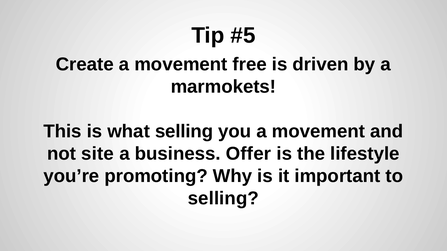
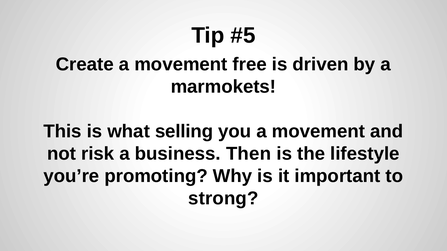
site: site -> risk (98, 154)
Offer: Offer -> Then (249, 154)
selling: selling -> strong (223, 199)
